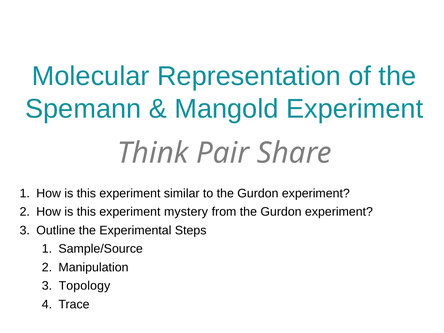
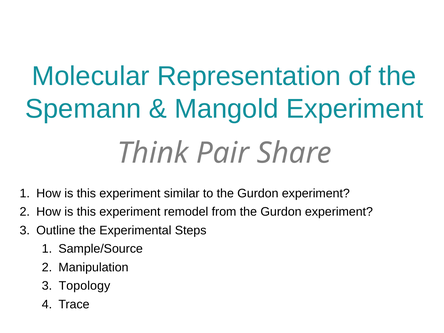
mystery: mystery -> remodel (186, 212)
